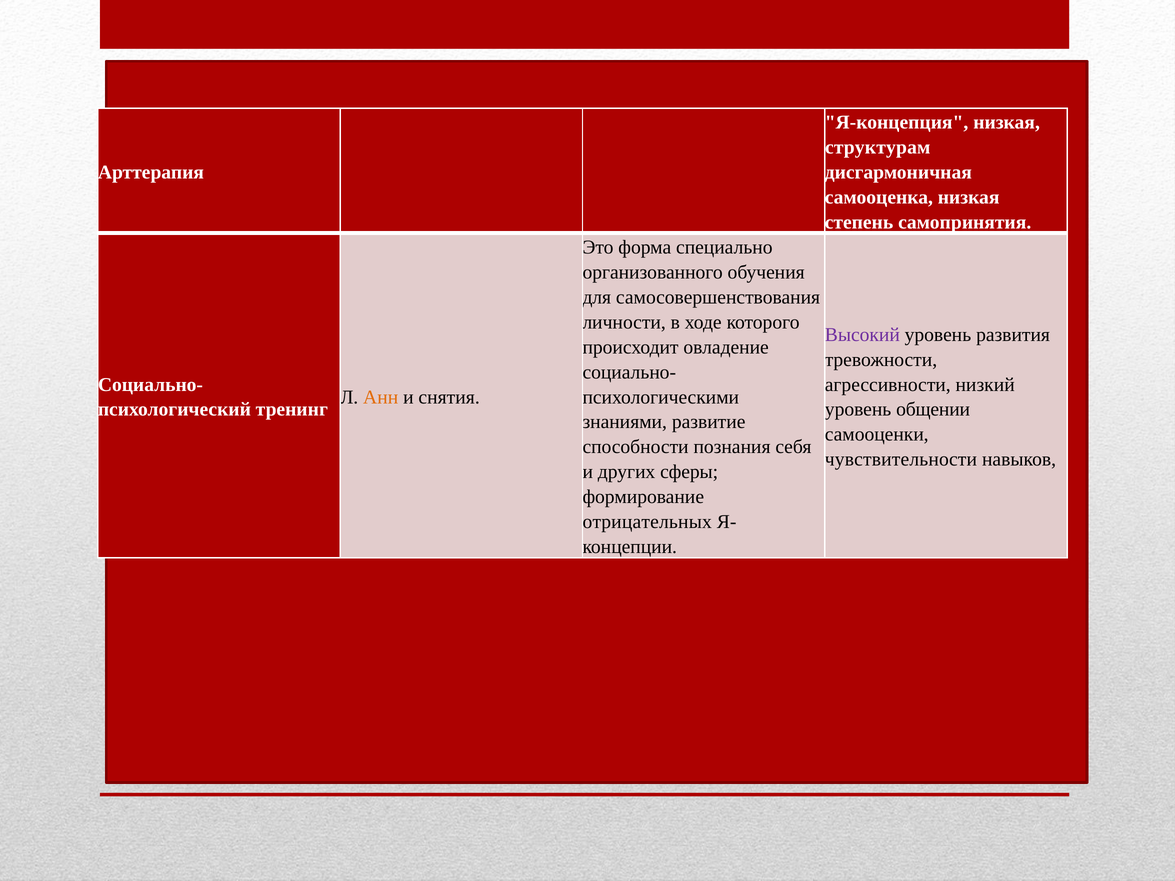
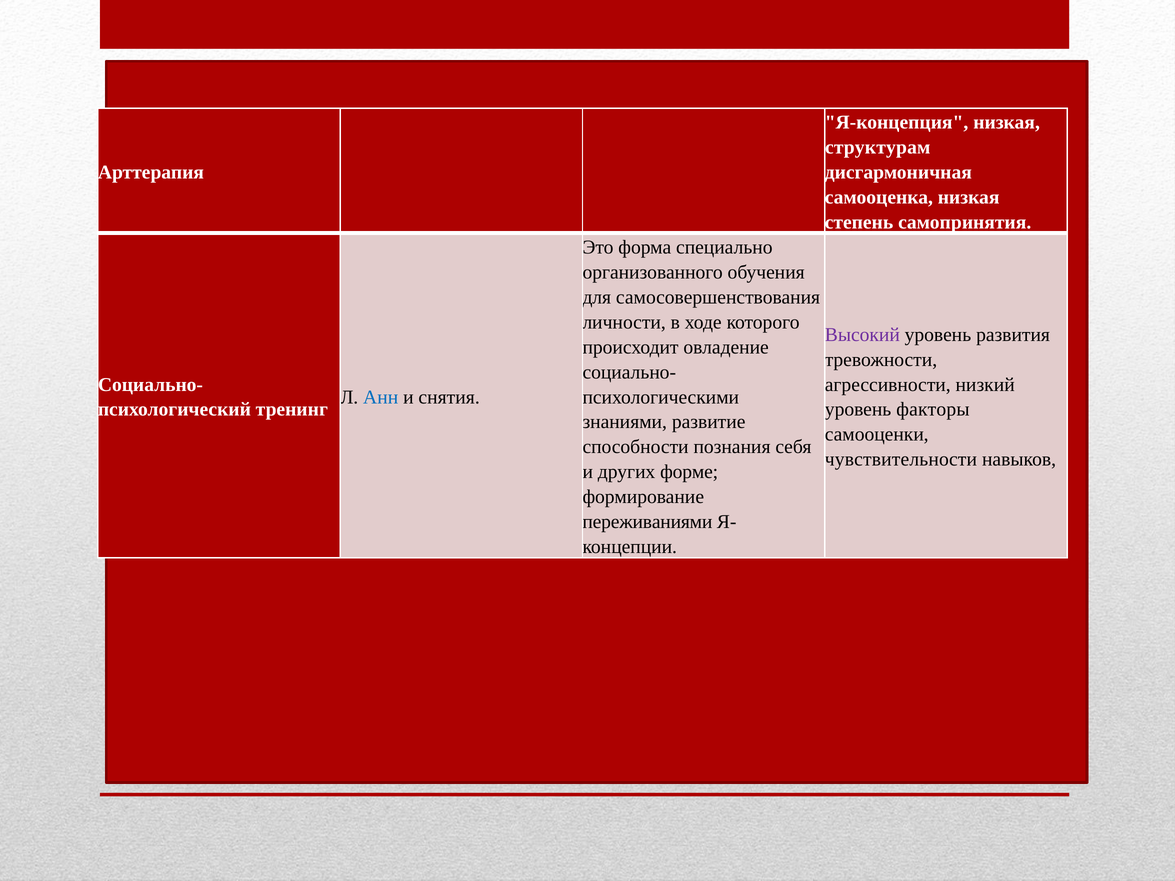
Анн colour: orange -> blue (381, 397)
общении: общении -> факторы (933, 410)
сферы: сферы -> форме (689, 472)
отрицательных: отрицательных -> переживаниями (647, 522)
